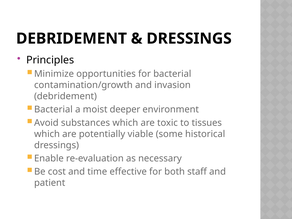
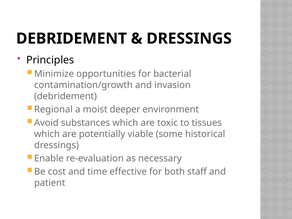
Bacterial: Bacterial -> Regional (53, 109)
